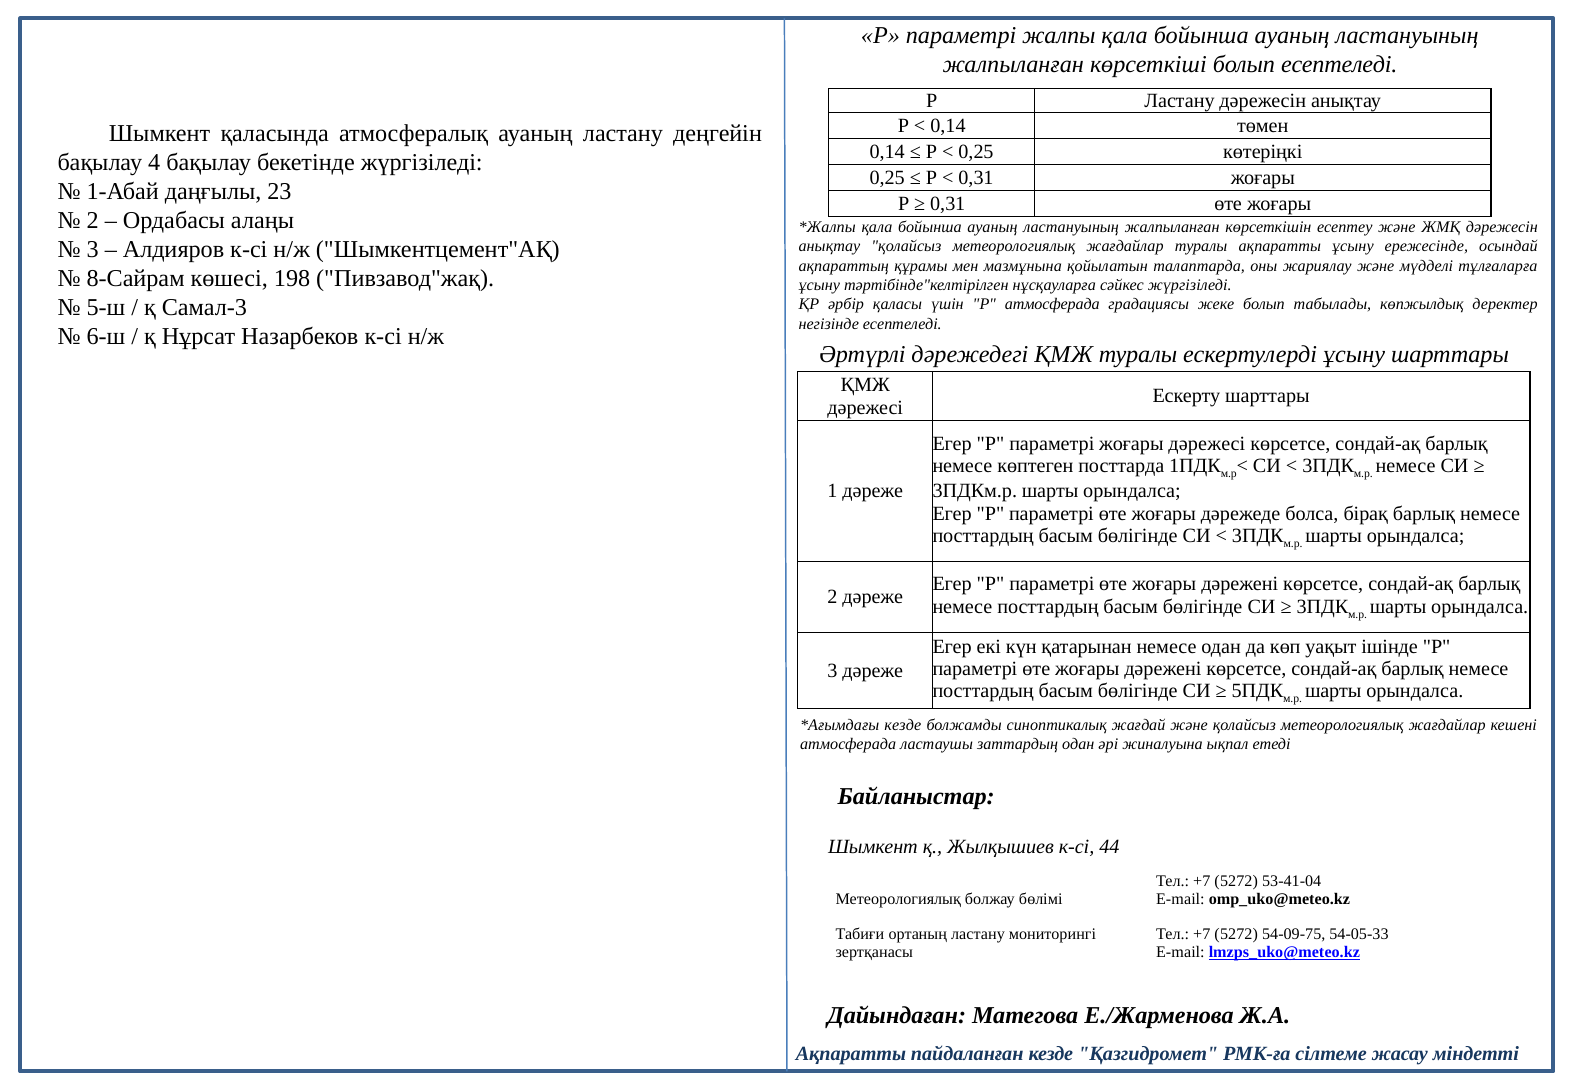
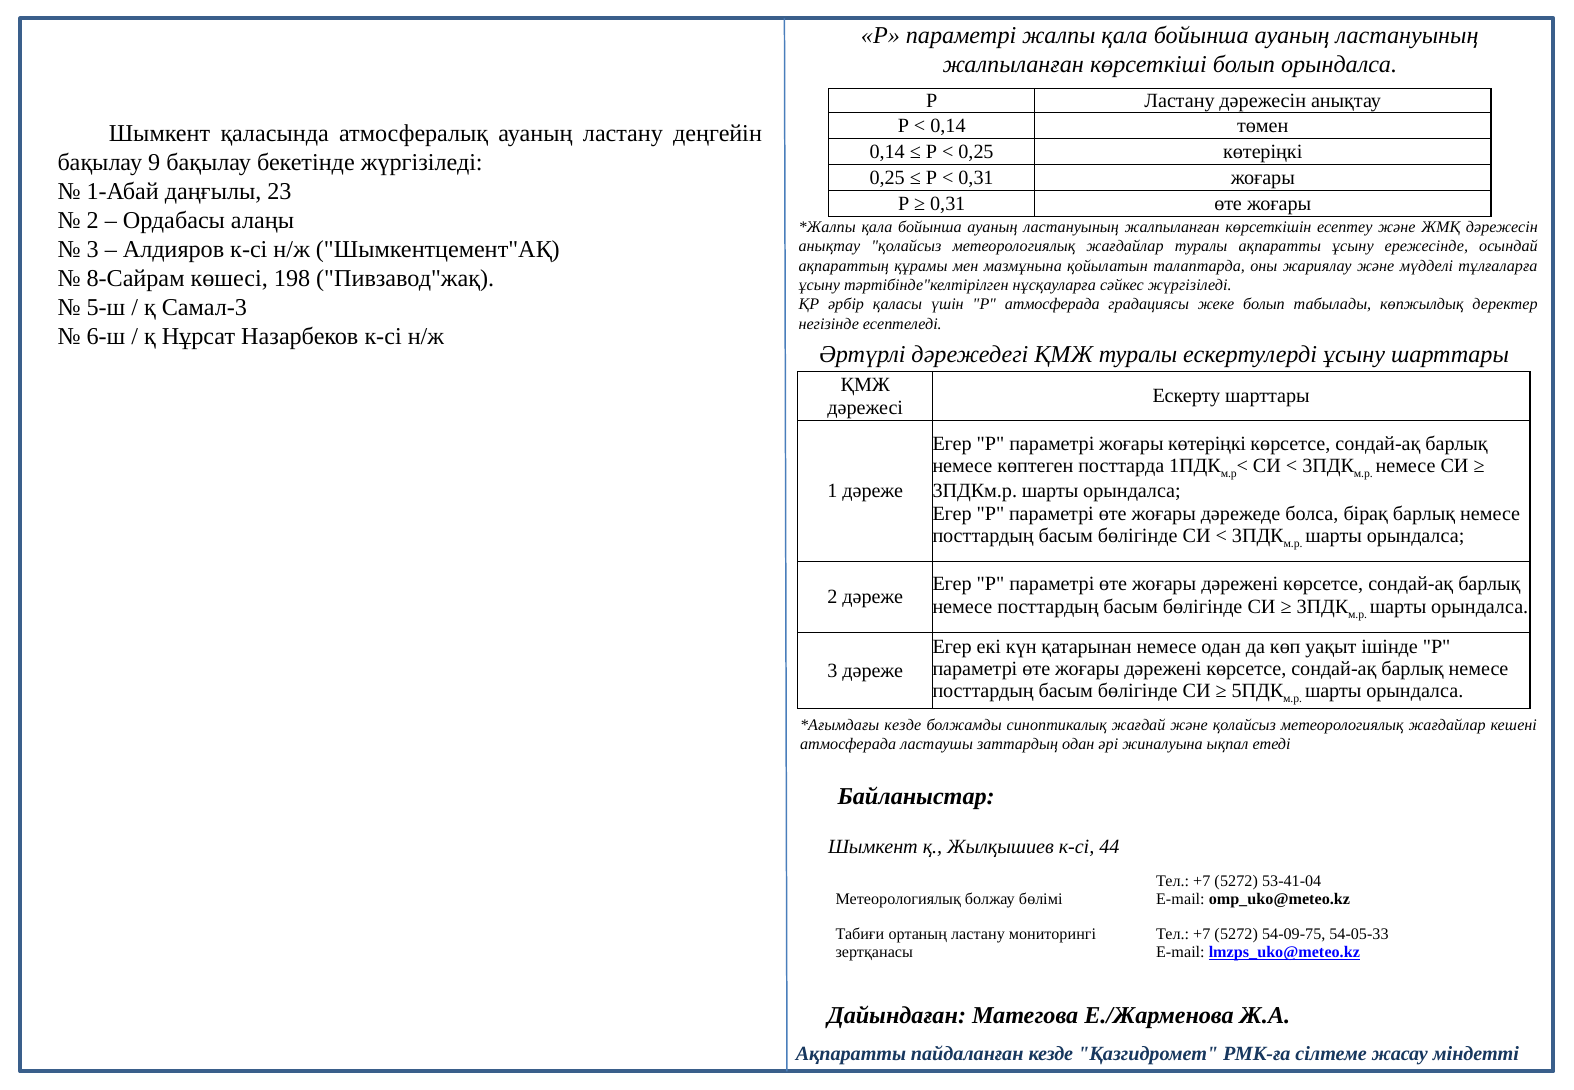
болып есептеледі: есептеледі -> орындалса (1339, 65)
4: 4 -> 9 (154, 162)
жоғары дәрежесі: дәрежесі -> көтеріңкі (1207, 443)
